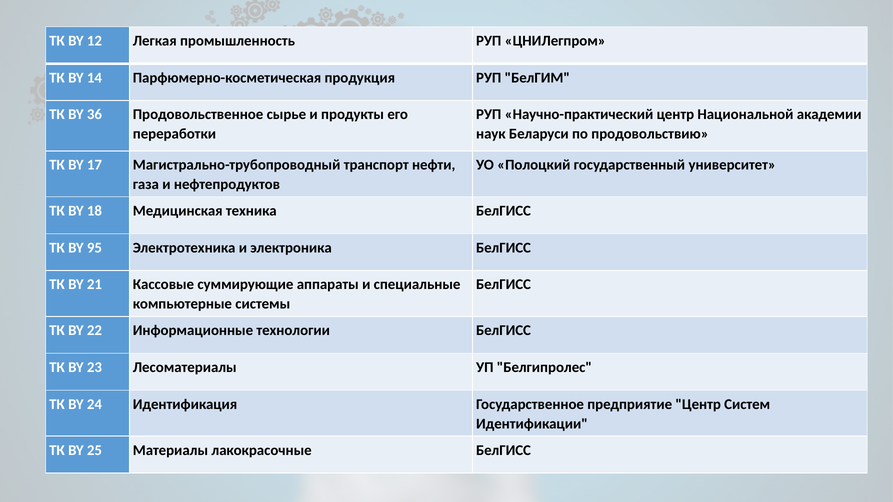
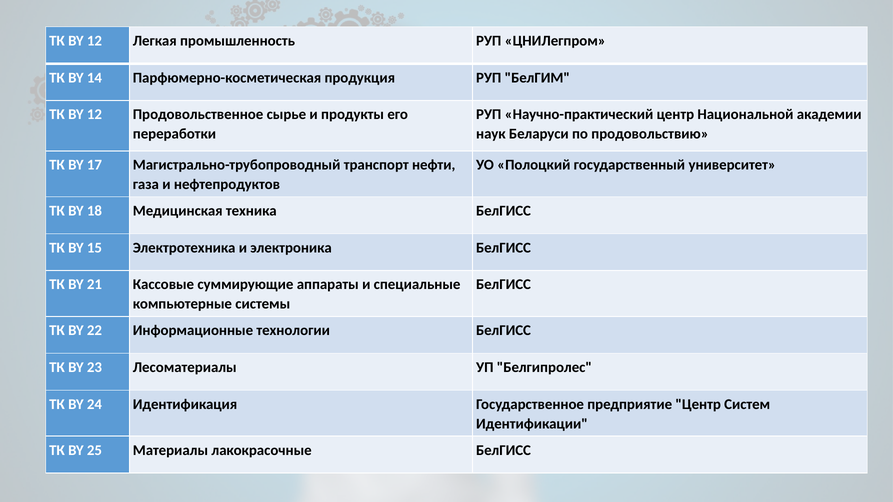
36: 36 -> 12 (94, 115)
95: 95 -> 15 (94, 248)
